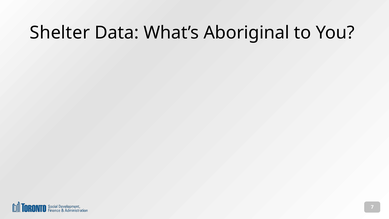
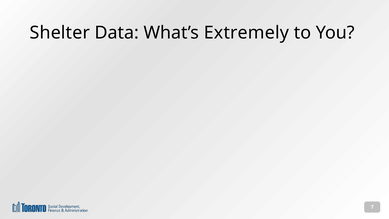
Aboriginal: Aboriginal -> Extremely (246, 33)
